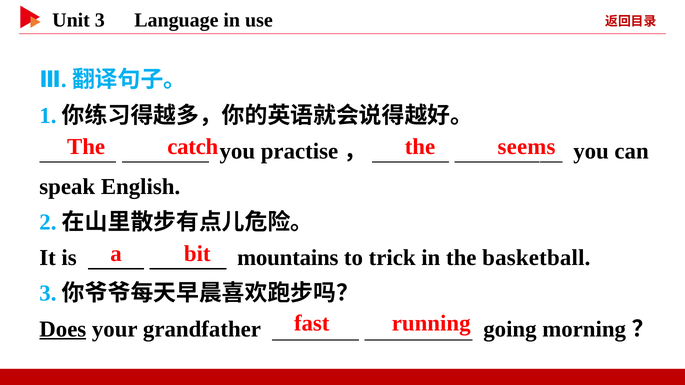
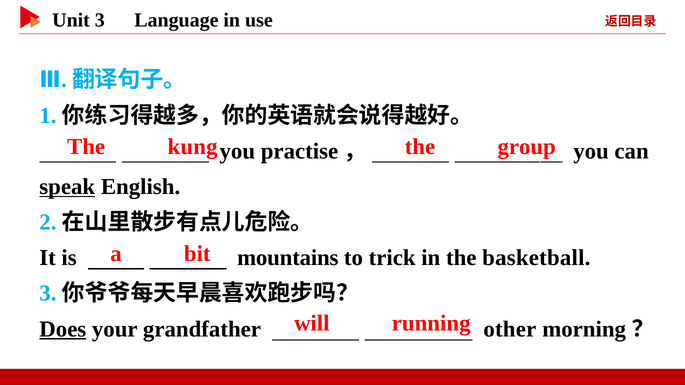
catch: catch -> kung (193, 147)
seems: seems -> group (527, 147)
speak underline: none -> present (67, 187)
fast: fast -> will (312, 324)
going: going -> other (510, 329)
